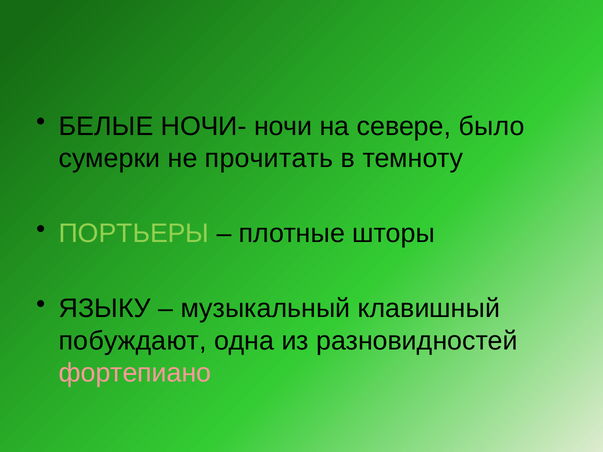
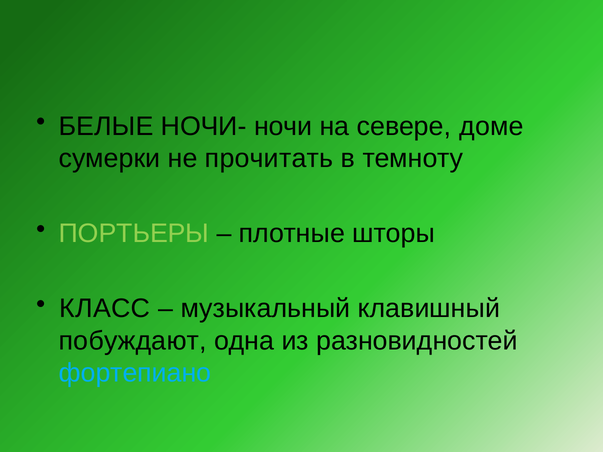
было: было -> доме (492, 126)
ЯЗЫКУ: ЯЗЫКУ -> КЛАСС (105, 309)
фортепиано colour: pink -> light blue (135, 373)
